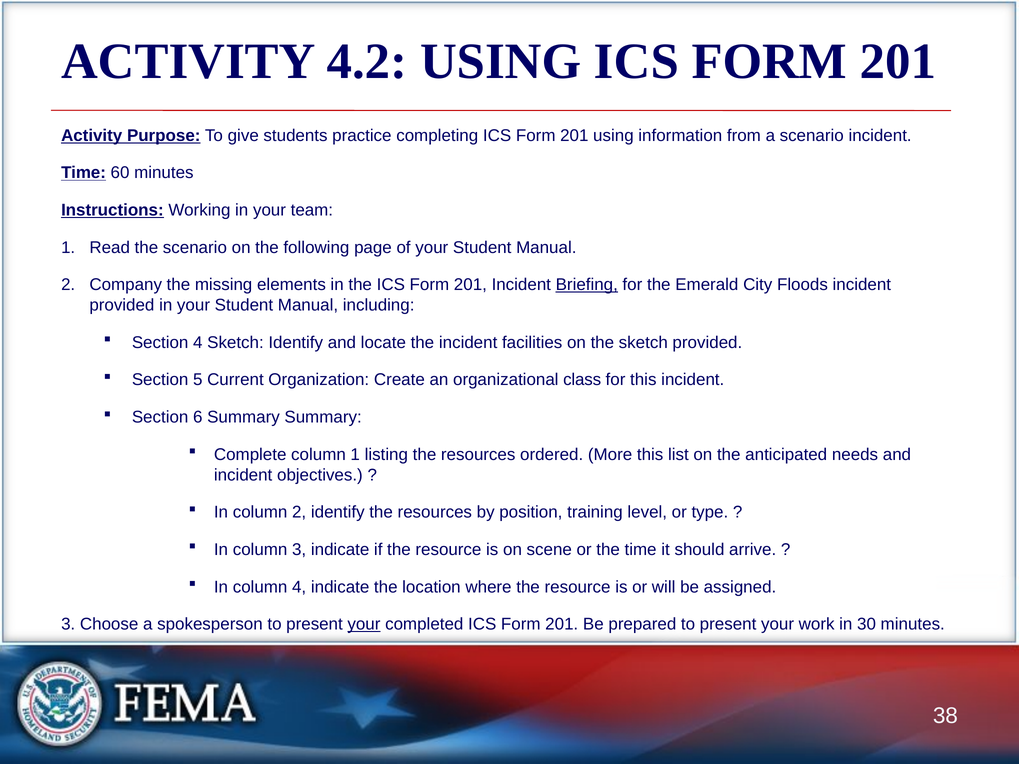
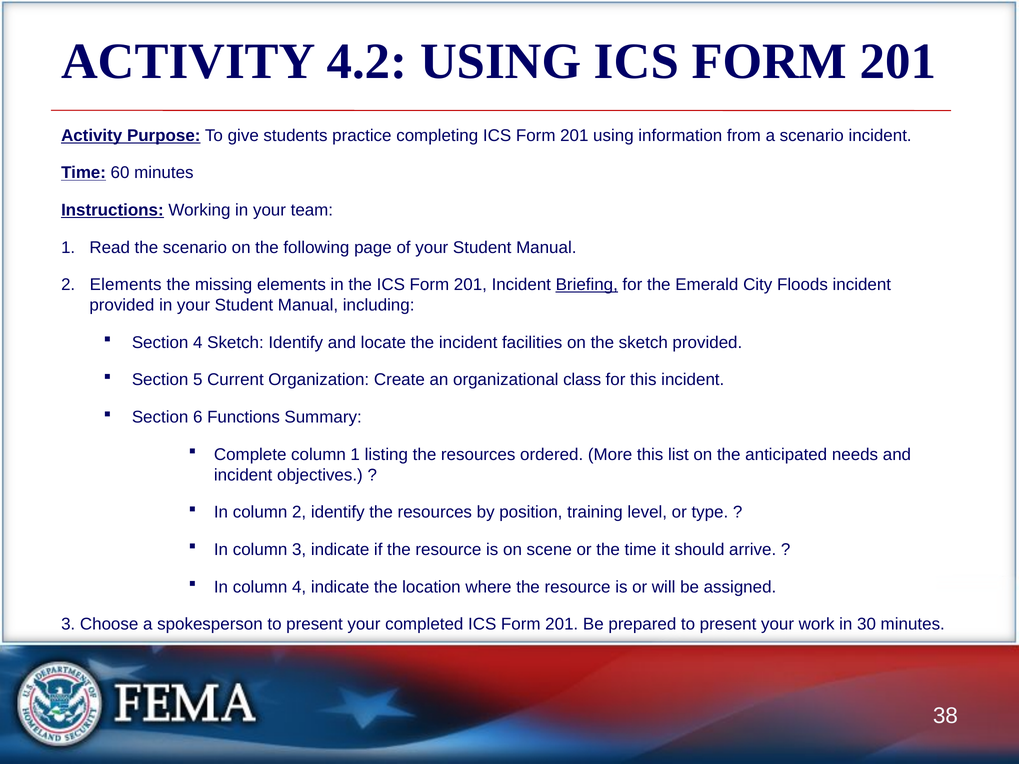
2 Company: Company -> Elements (126, 285)
6 Summary: Summary -> Functions (244, 417)
your underline: present -> none (364, 624)
